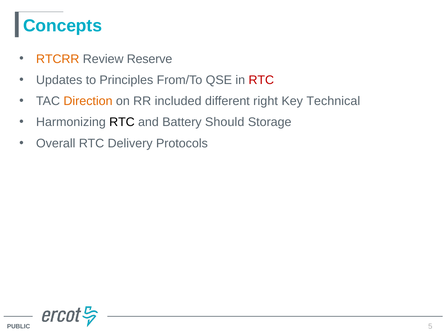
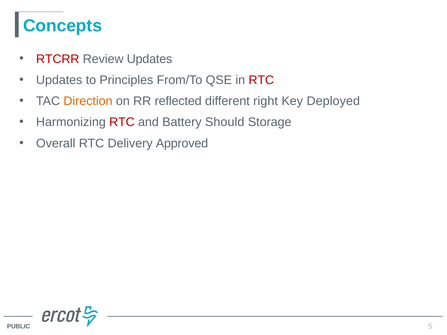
RTCRR colour: orange -> red (58, 59)
Review Reserve: Reserve -> Updates (150, 59)
included: included -> reflected (178, 101)
Technical: Technical -> Deployed (333, 101)
RTC colour: black -> red (122, 122)
Protocols: Protocols -> Approved (182, 143)
